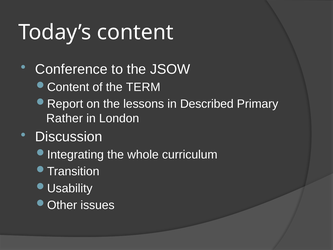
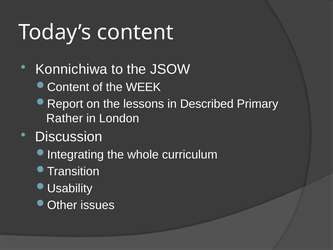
Conference: Conference -> Konnichiwa (71, 69)
TERM: TERM -> WEEK (143, 87)
